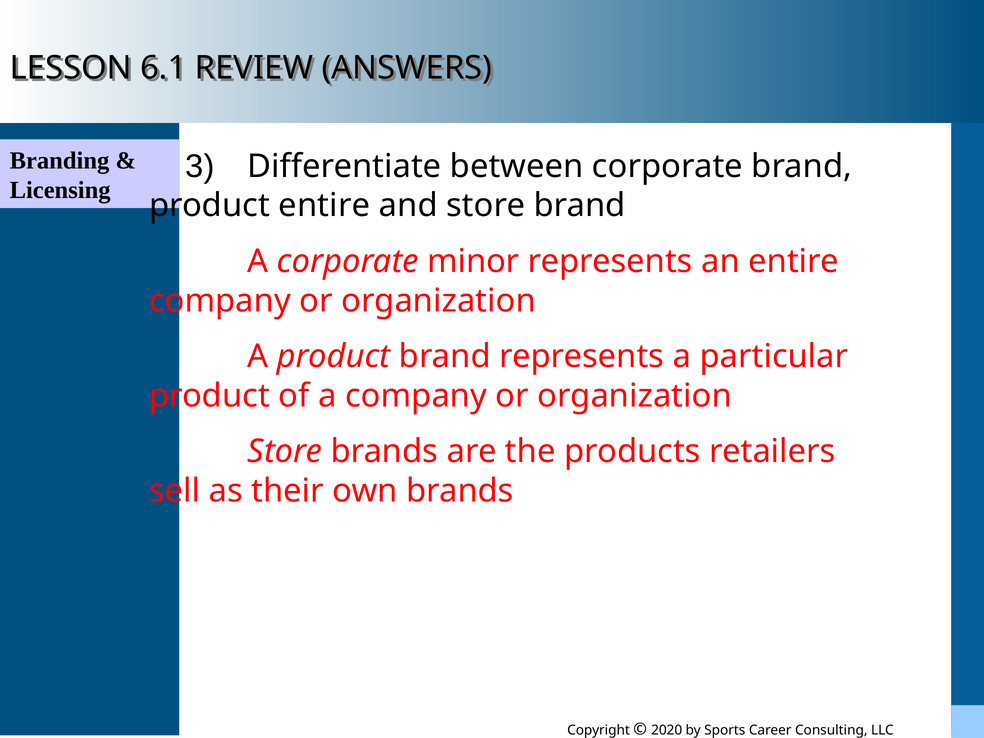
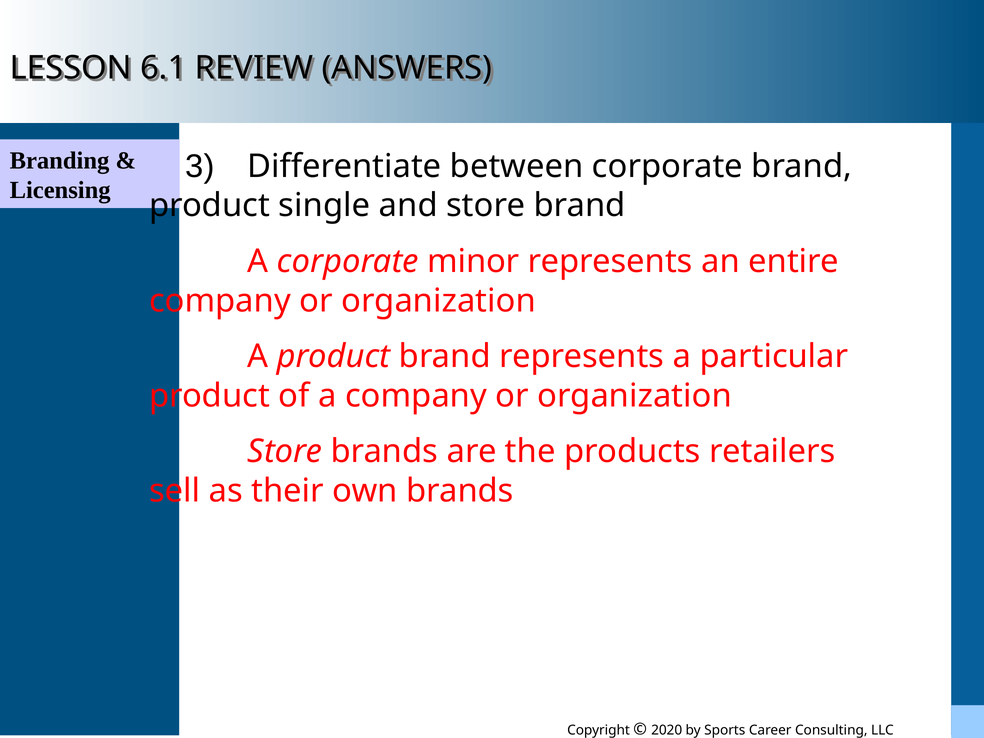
product entire: entire -> single (324, 206)
